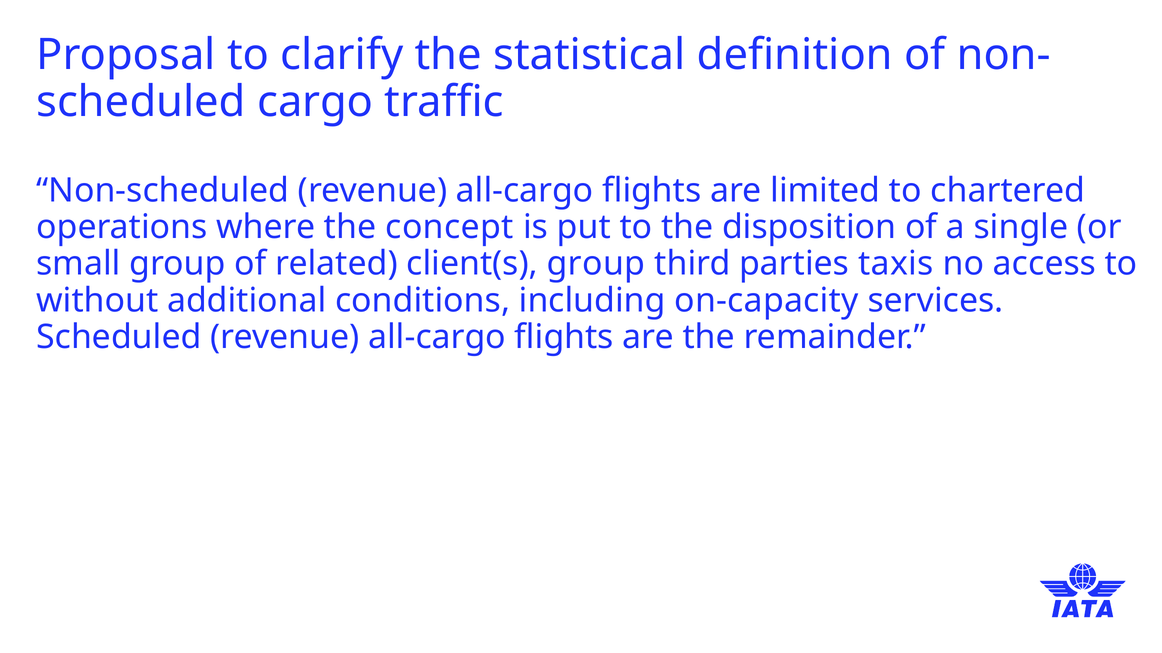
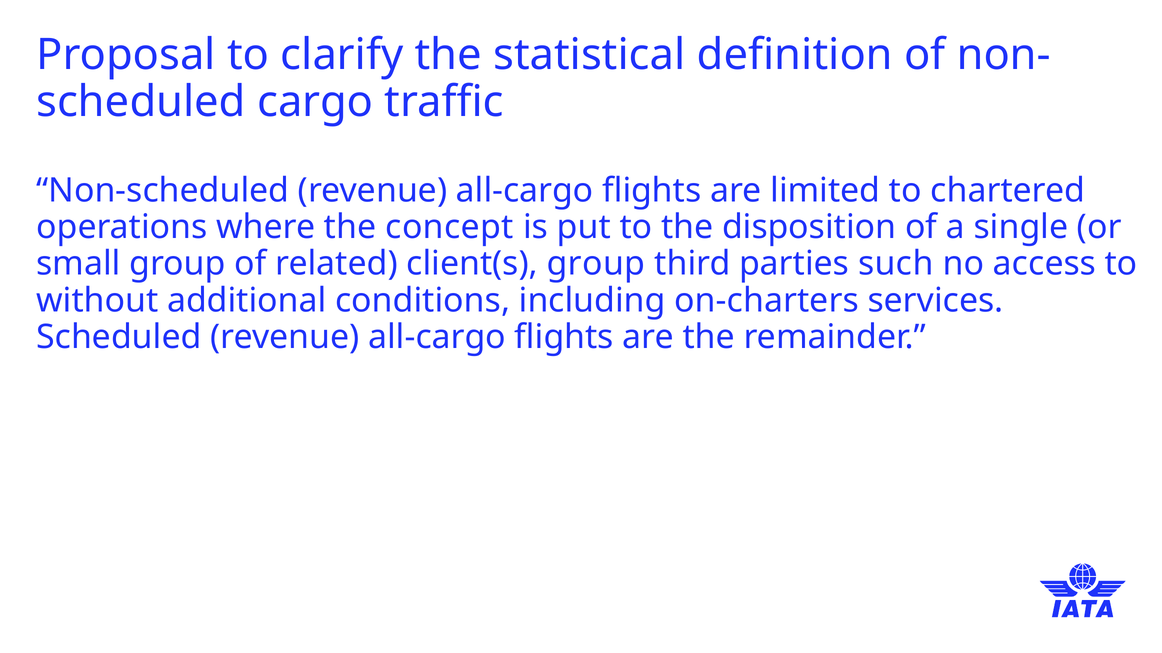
taxis: taxis -> such (896, 264)
on-capacity: on-capacity -> on-charters (767, 301)
